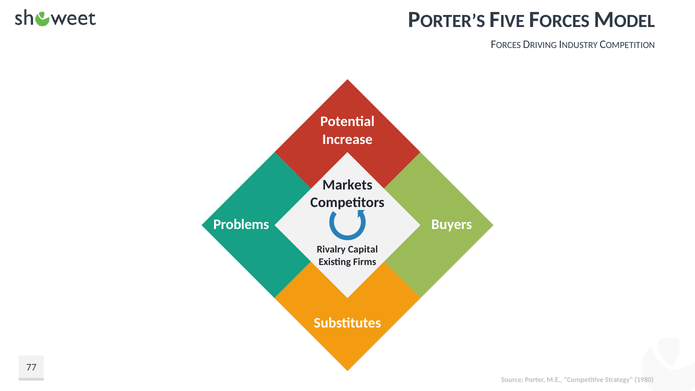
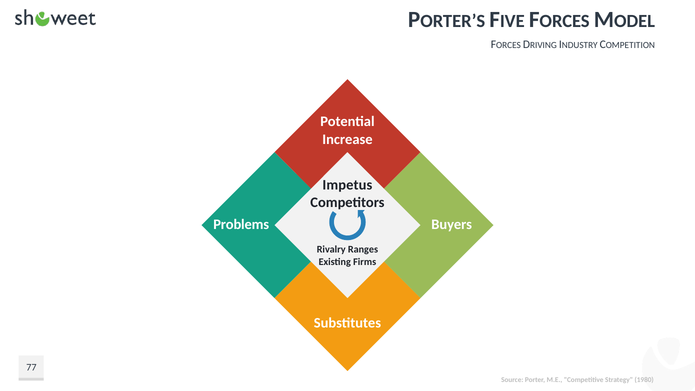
Markets: Markets -> Impetus (347, 185)
Capital: Capital -> Ranges (363, 250)
